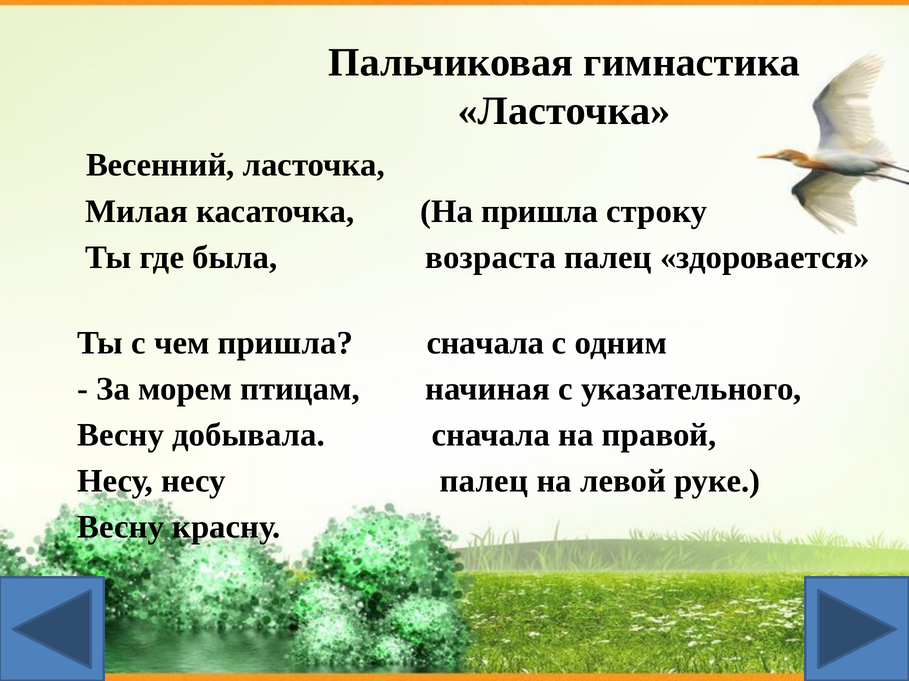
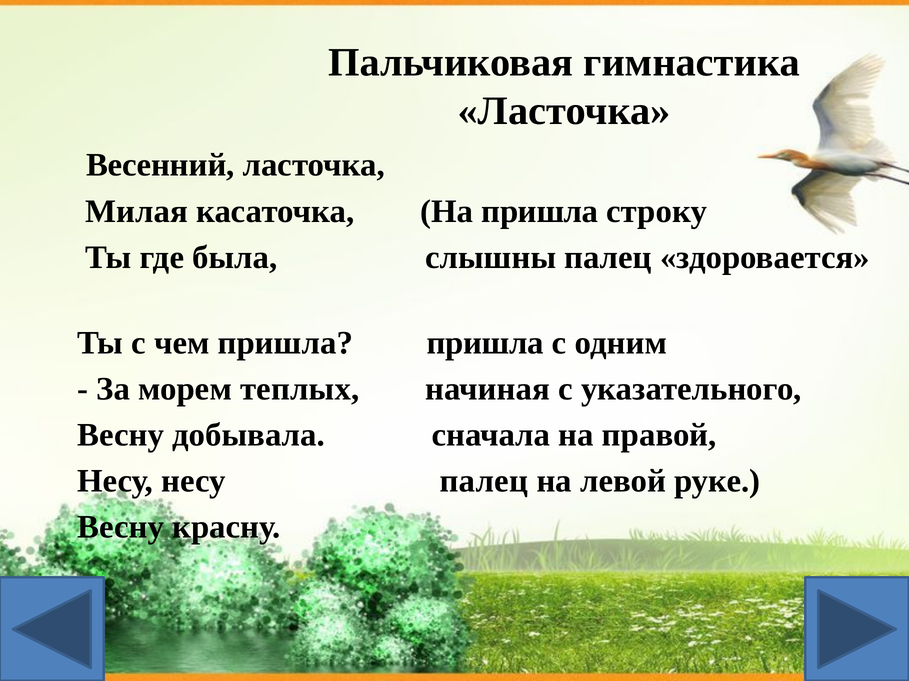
возраста: возраста -> слышны (491, 258)
пришла сначала: сначала -> пришла (485, 343)
птицам: птицам -> теплых (300, 389)
